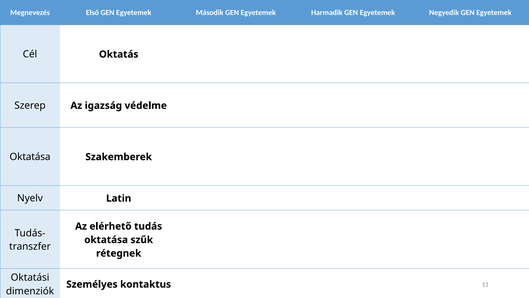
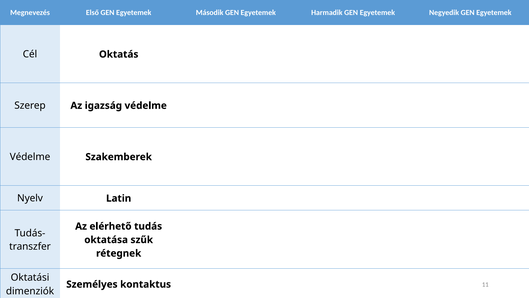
Oktatása: Oktatása -> Védelme (30, 157)
